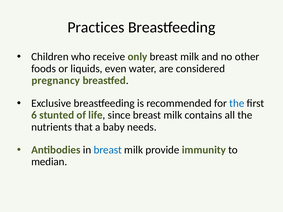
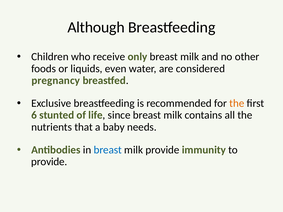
Practices: Practices -> Although (96, 27)
the colour: blue -> orange (237, 103)
median: median -> provide (49, 162)
